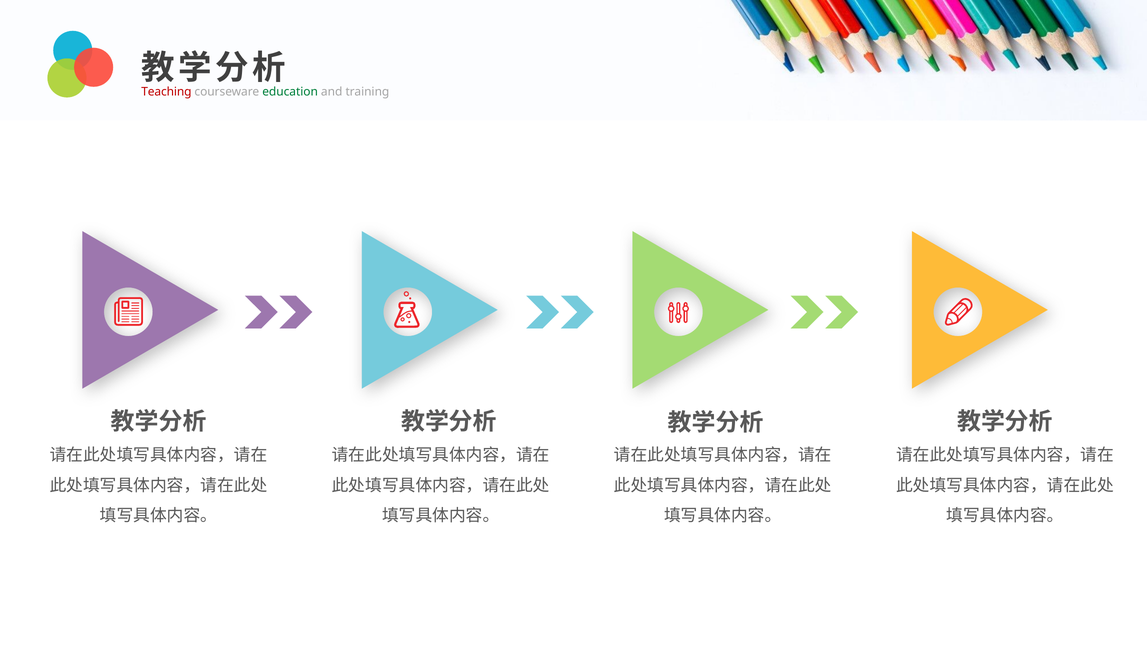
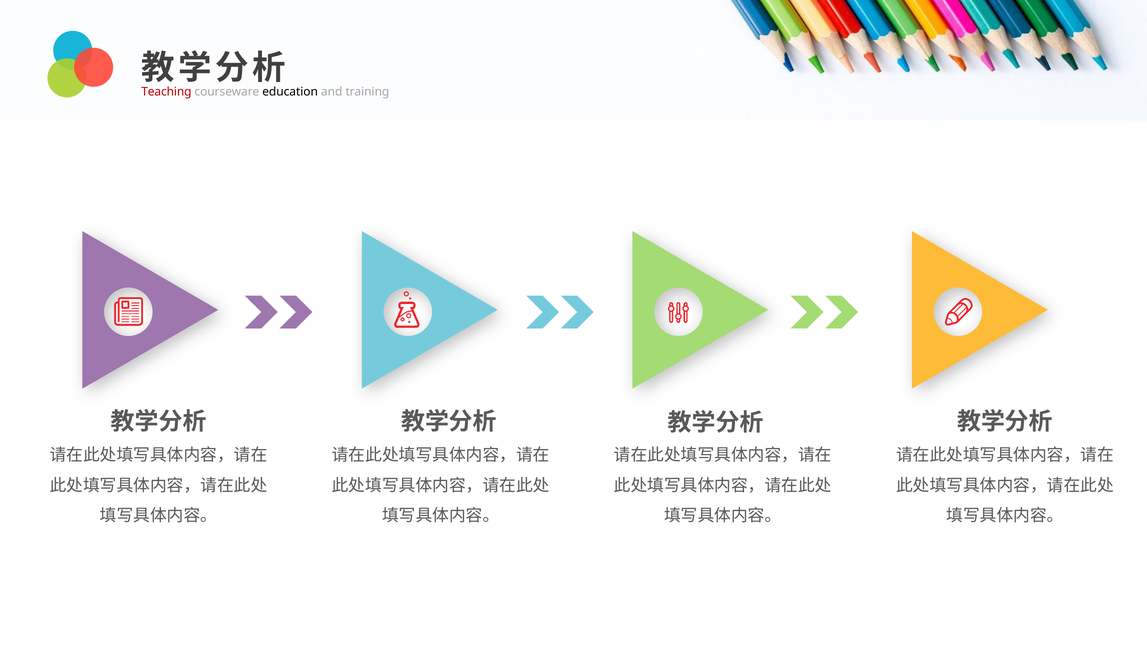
education colour: green -> black (290, 92)
